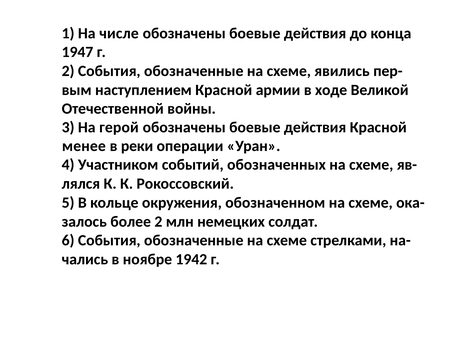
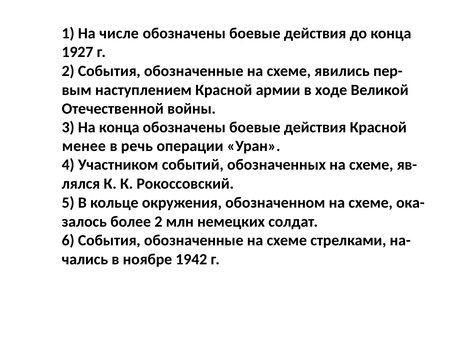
1947: 1947 -> 1927 (77, 52)
На герой: герой -> конца (119, 127)
реки: реки -> речь (137, 146)
